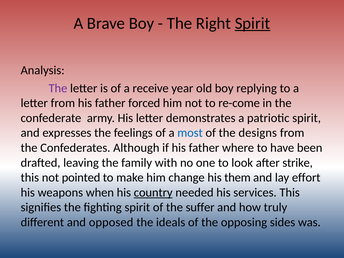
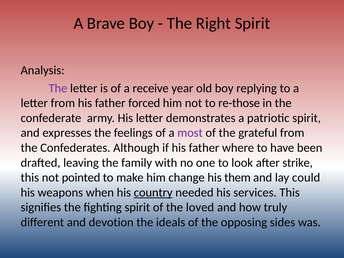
Spirit underline: present -> none (253, 23)
re-come: re-come -> re-those (239, 103)
most colour: blue -> purple (190, 133)
designs: designs -> grateful (258, 133)
effort: effort -> could (306, 178)
suffer: suffer -> loved (200, 207)
opposed: opposed -> devotion (111, 222)
